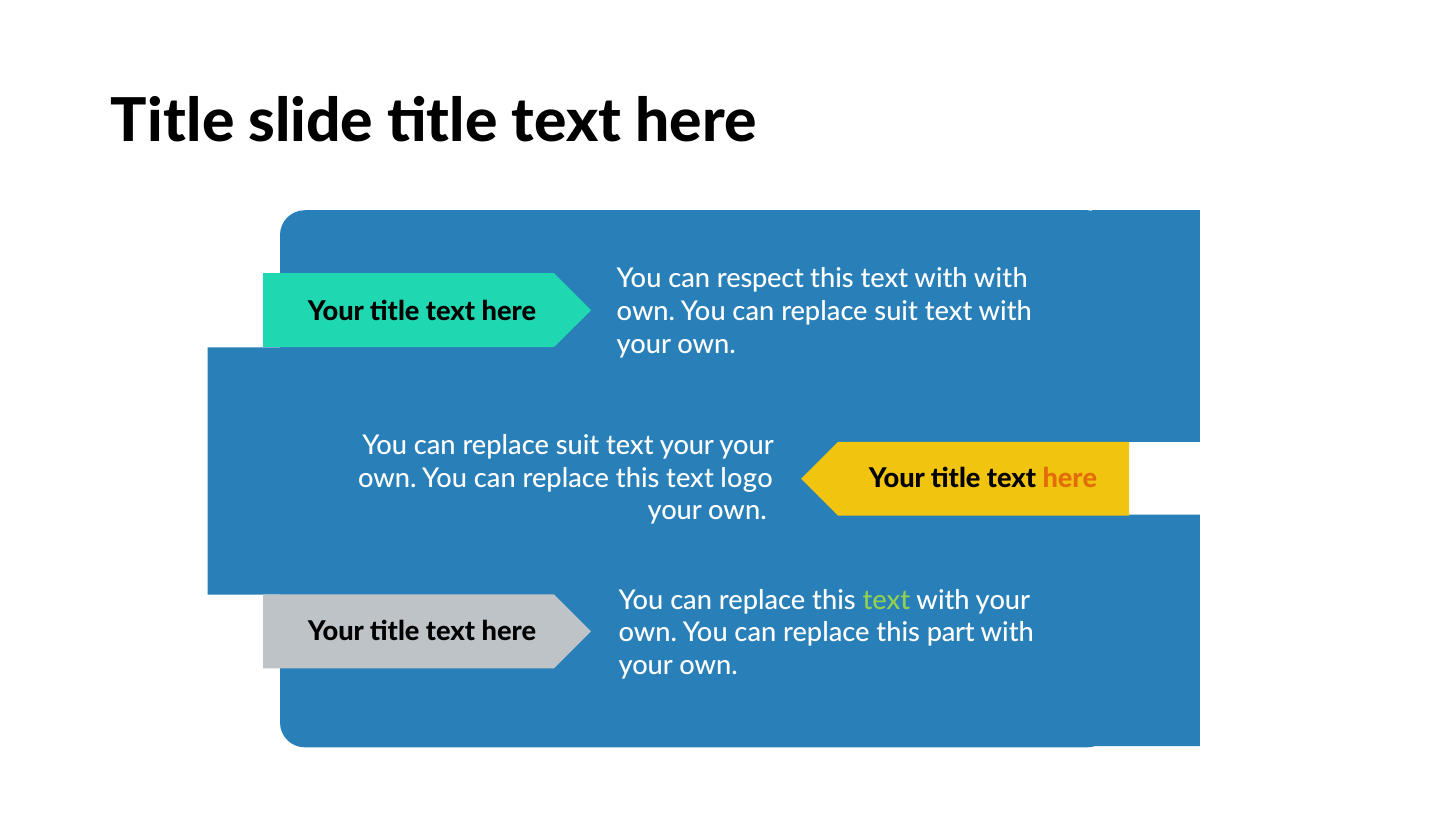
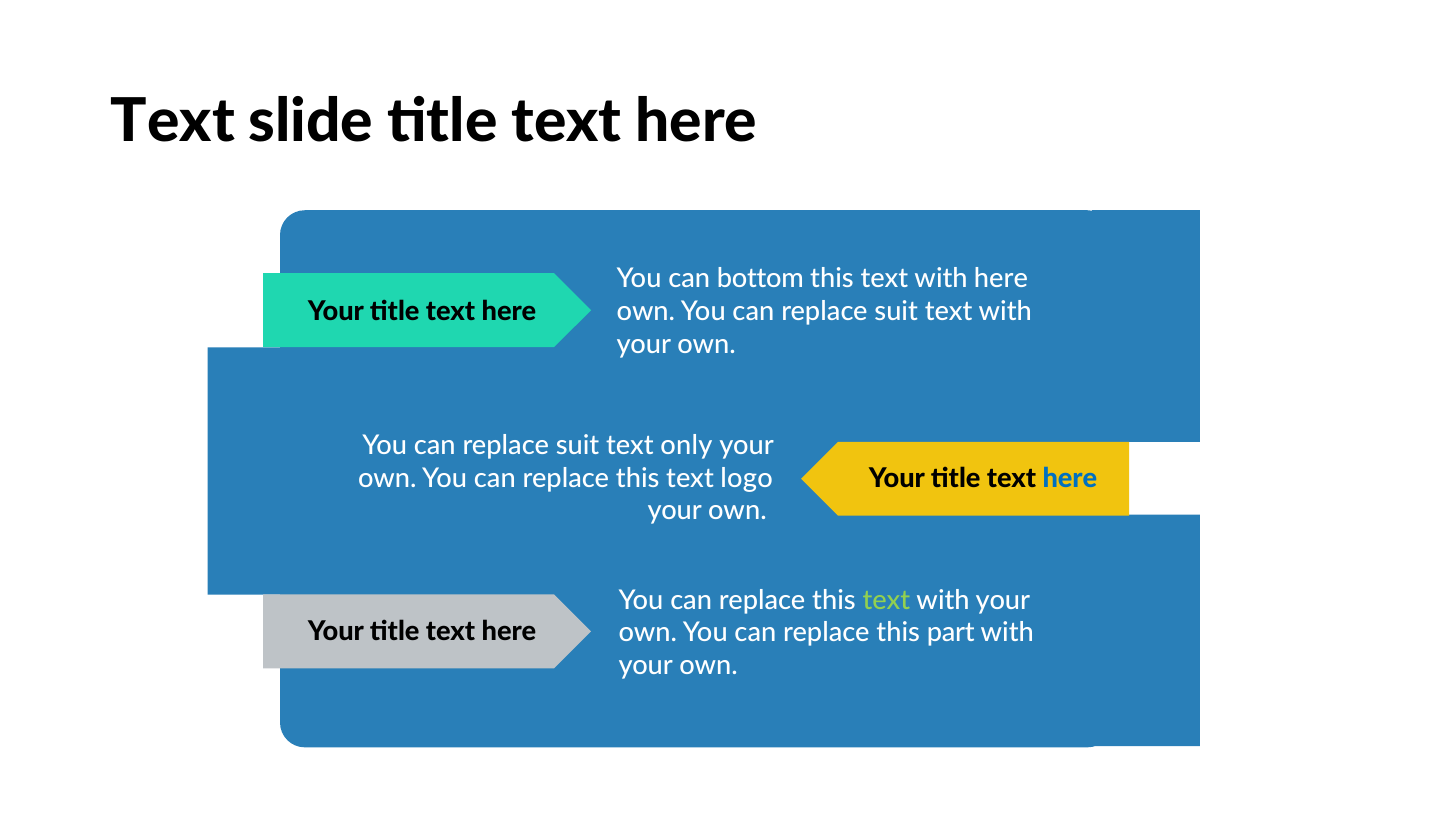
Title: Title -> Text (173, 122)
respect: respect -> bottom (760, 279)
with with: with -> here (1001, 279)
text your: your -> only (686, 446)
here colour: orange -> blue (1070, 479)
